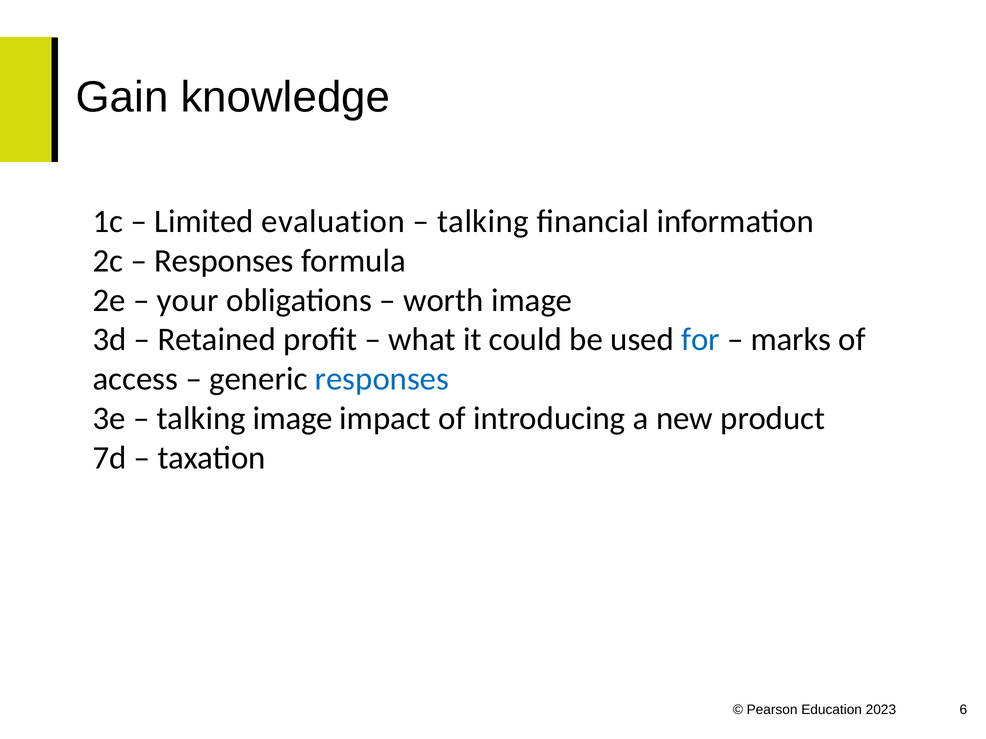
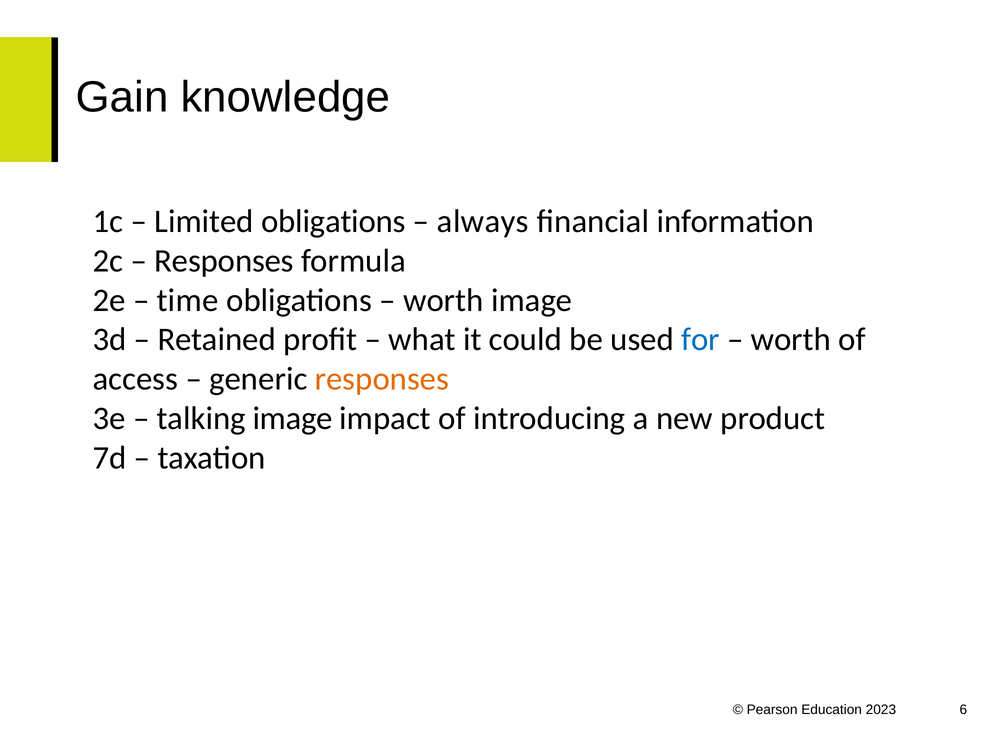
Limited evaluation: evaluation -> obligations (333, 222)
talking: talking -> always (483, 222)
your: your -> time (188, 300)
marks: marks -> worth (791, 340)
responses colour: blue -> orange (382, 379)
